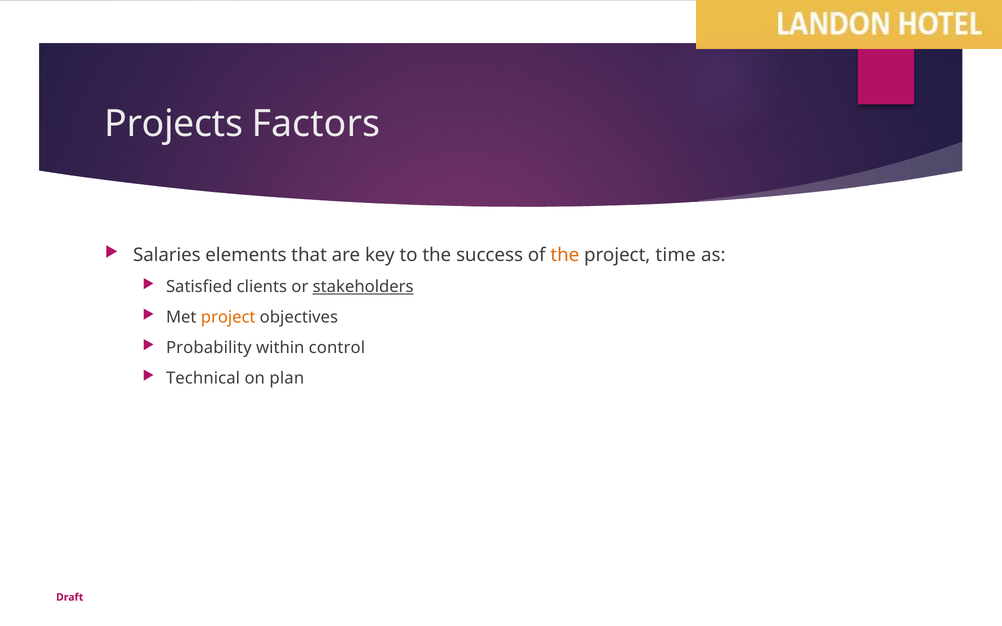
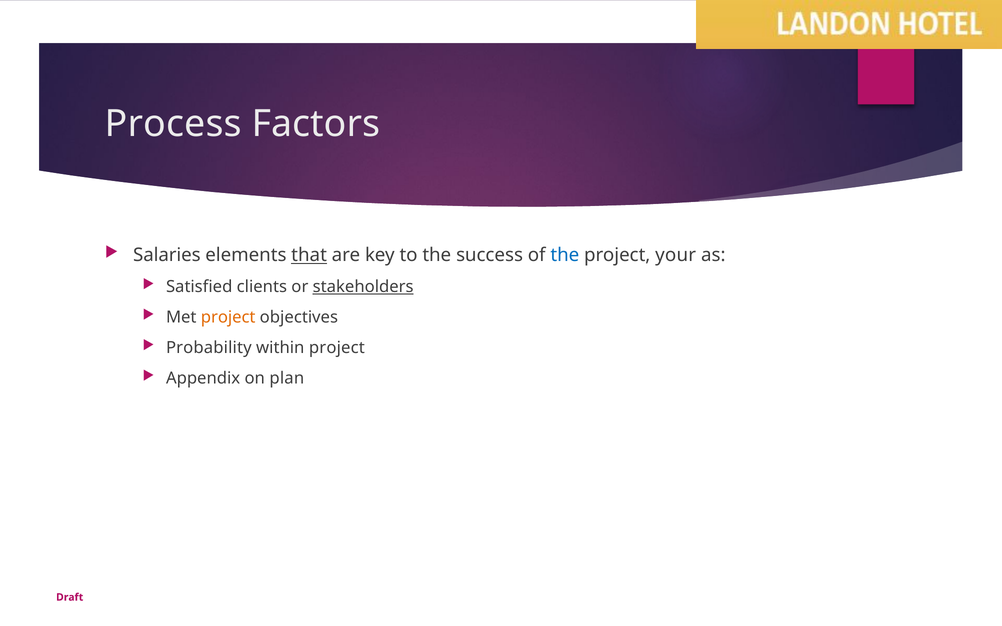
Projects: Projects -> Process (173, 124)
that underline: none -> present (309, 255)
the colour: orange -> blue (565, 255)
time: time -> your (676, 255)
within control: control -> project (337, 348)
Technical: Technical -> Appendix (203, 378)
